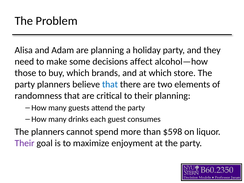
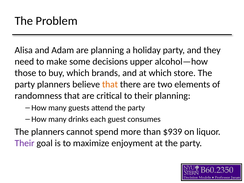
affect: affect -> upper (141, 62)
that colour: blue -> orange (110, 84)
$598: $598 -> $939 (173, 132)
